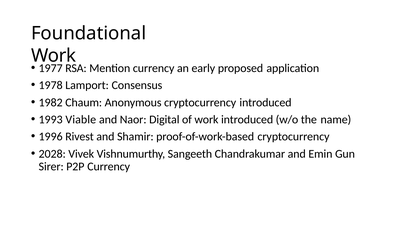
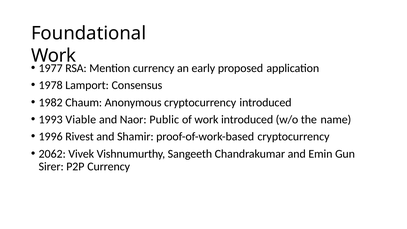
Digital: Digital -> Public (164, 119)
2028: 2028 -> 2062 (52, 154)
